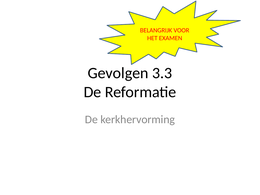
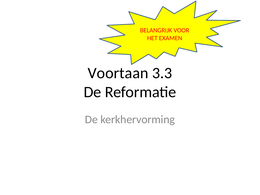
Gevolgen: Gevolgen -> Voortaan (118, 73)
